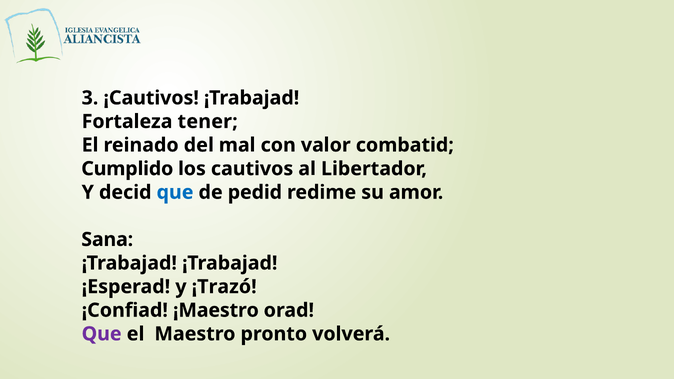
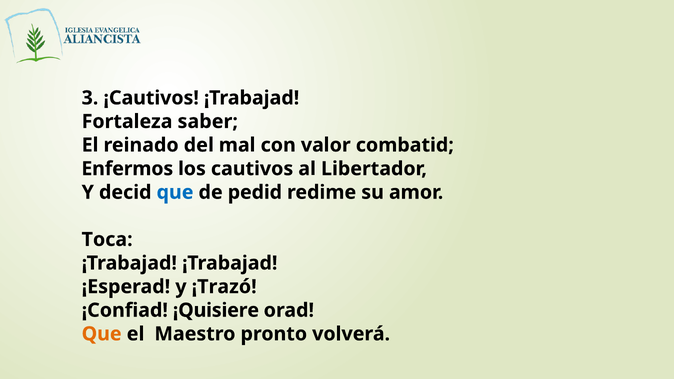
tener: tener -> saber (208, 122)
Cumplido: Cumplido -> Enfermos (127, 169)
Sana: Sana -> Toca (107, 240)
¡Maestro: ¡Maestro -> ¡Quisiere (216, 310)
Que colour: purple -> orange (102, 334)
